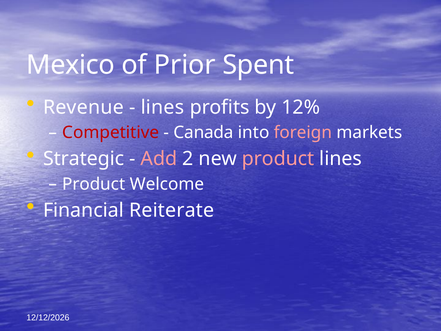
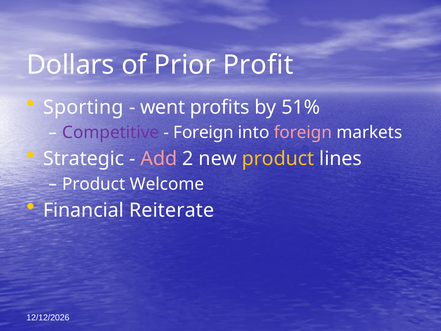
Mexico: Mexico -> Dollars (70, 65)
Spent: Spent -> Profit (258, 65)
Revenue: Revenue -> Sporting (83, 107)
lines: lines -> went (163, 107)
12%: 12% -> 51% (301, 107)
Competitive colour: red -> purple (111, 133)
Canada: Canada -> Foreign (204, 133)
product colour: pink -> yellow (278, 159)
